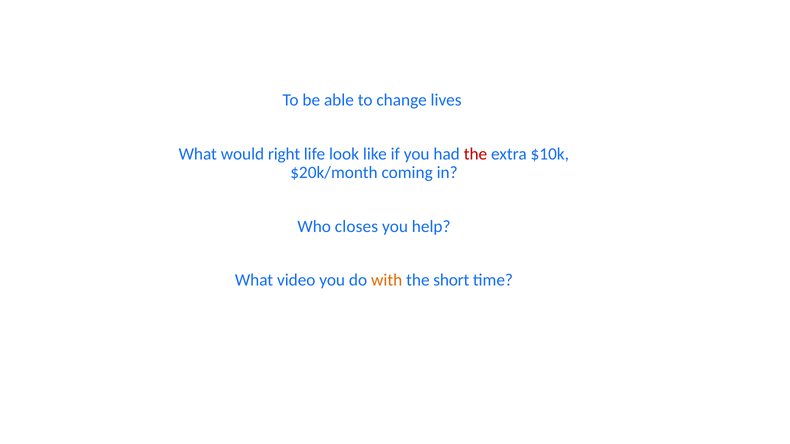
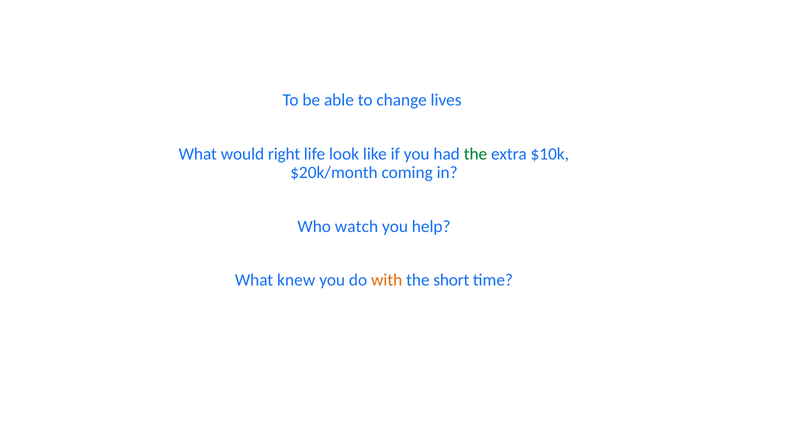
the colour: red -> green (475, 154)
closes: closes -> watch (356, 227)
video: video -> knew (296, 280)
